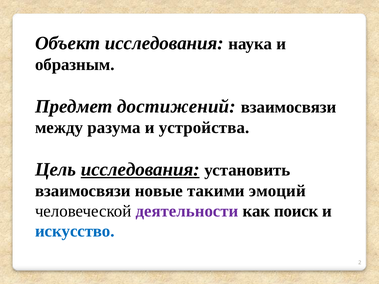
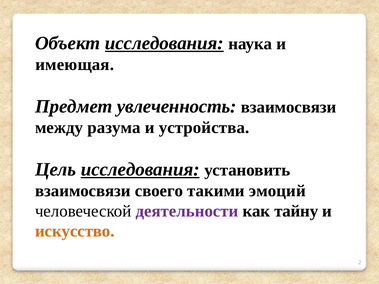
исследования underline: none -> present (164, 43)
образным: образным -> имеющая (75, 65)
достижений: достижений -> увлеченность (177, 106)
новые: новые -> своего (159, 191)
поиск: поиск -> тайну (296, 211)
искусство colour: blue -> orange (75, 231)
